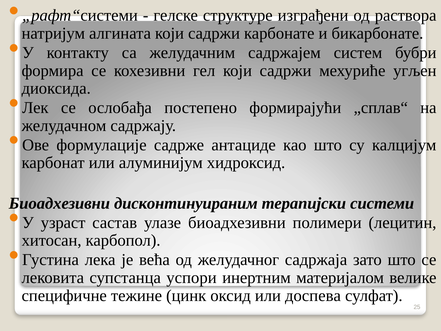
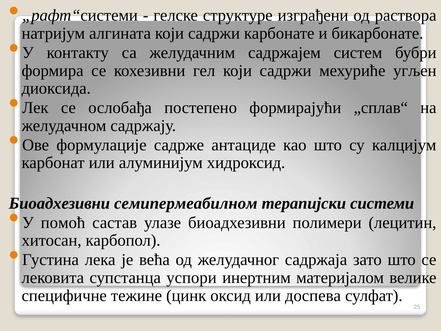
дисконтинуираним: дисконтинуираним -> семипермеабилном (186, 203)
узраст: узраст -> помоћ (63, 222)
